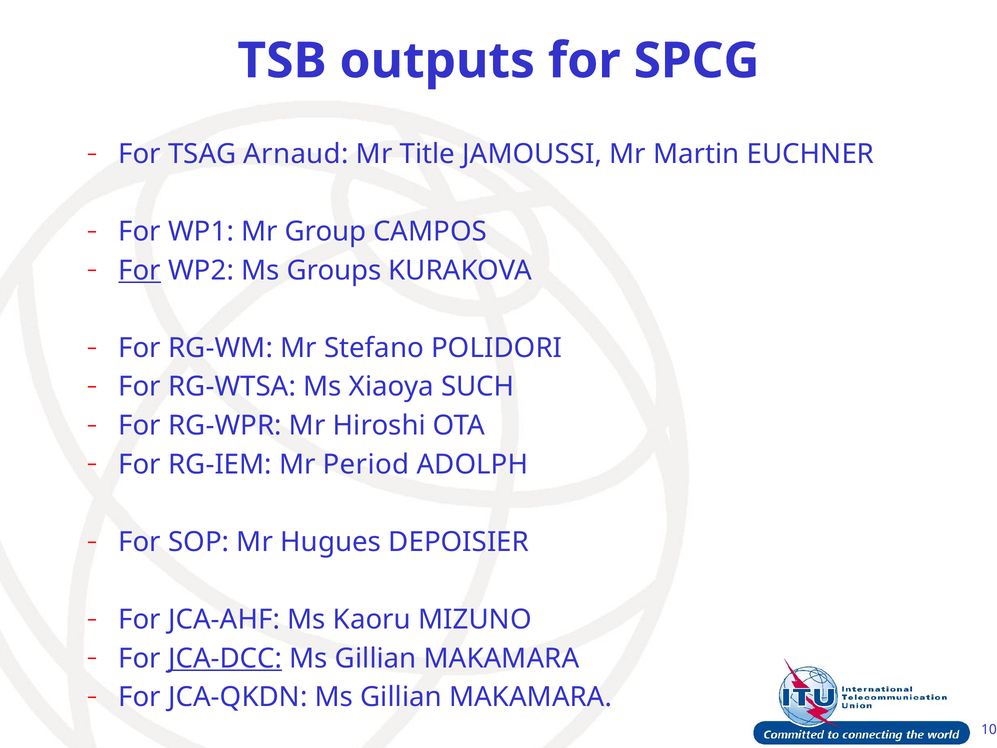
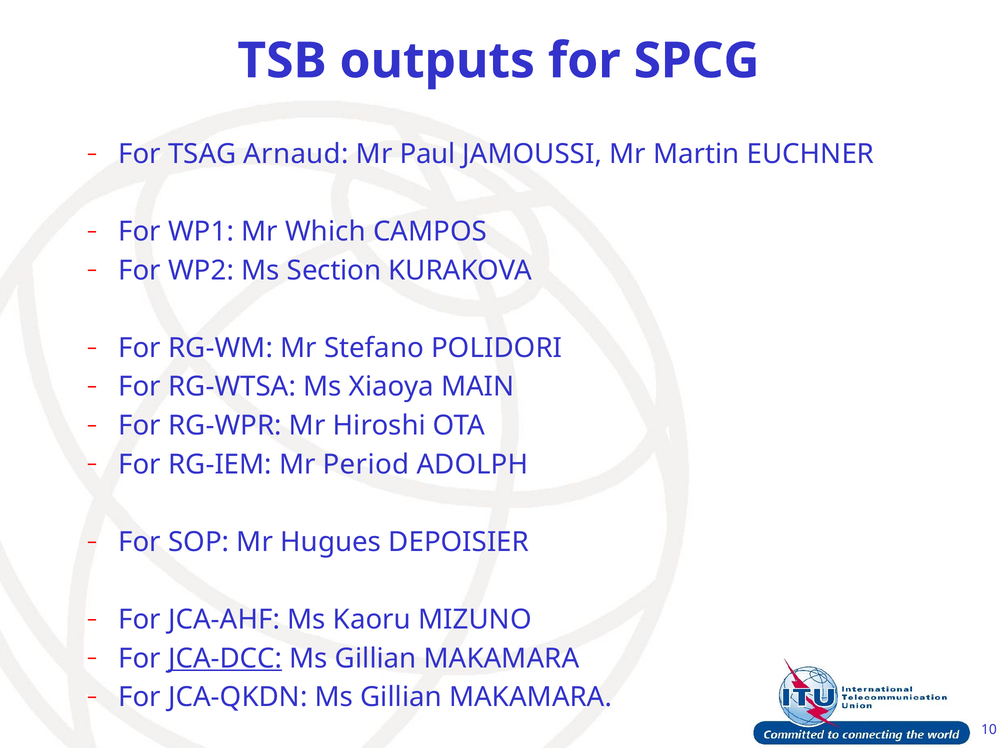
Title: Title -> Paul (428, 154)
Group: Group -> Which (325, 232)
For underline: present -> none (140, 270)
Groups: Groups -> Section (334, 270)
SUCH: SUCH -> MAIN (478, 387)
